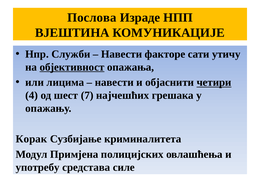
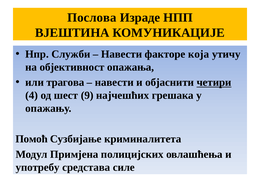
сати: сати -> која (199, 54)
објективност underline: present -> none (72, 67)
лицима: лицима -> трагова (65, 82)
7: 7 -> 9 (87, 95)
Корак: Корак -> Помоћ (32, 139)
